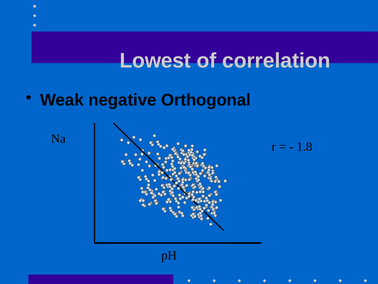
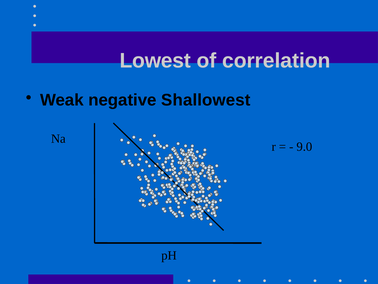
Orthogonal: Orthogonal -> Shallowest (206, 100)
1.8: 1.8 -> 9.0 (304, 146)
